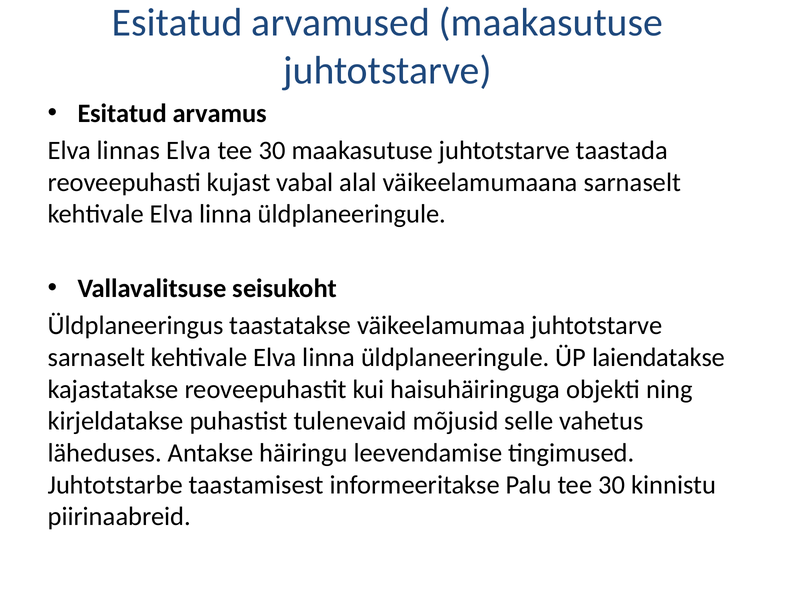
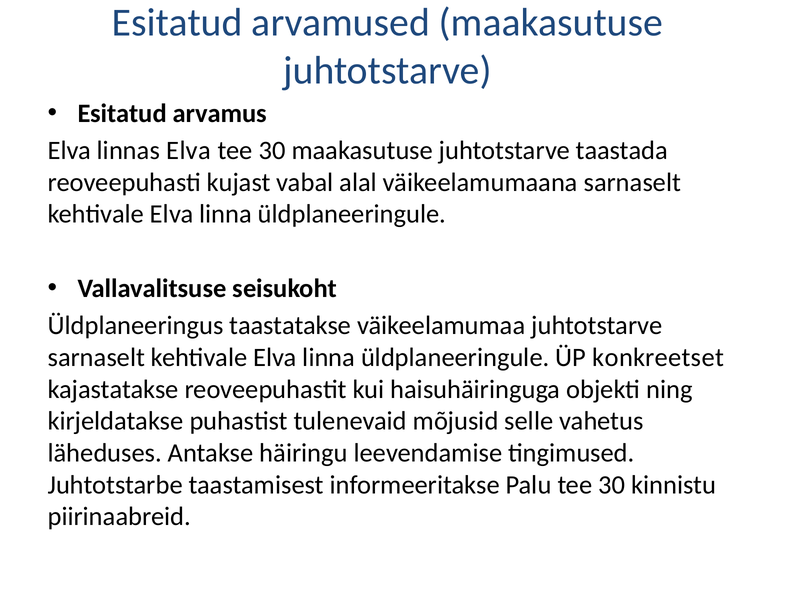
laiendatakse: laiendatakse -> konkreetset (658, 357)
